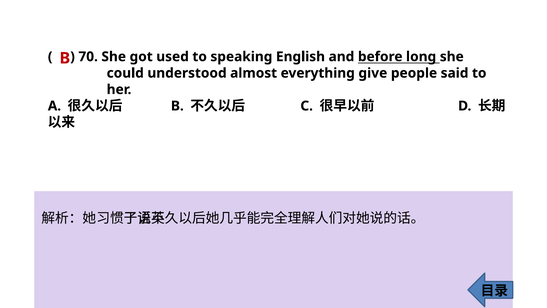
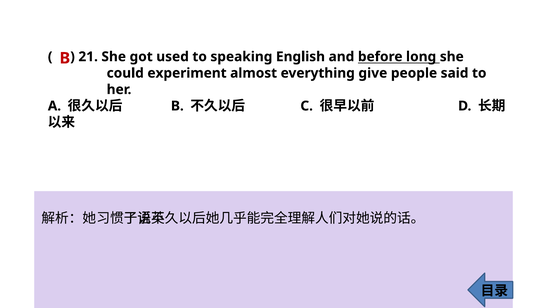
70: 70 -> 21 (88, 57)
understood: understood -> experiment (187, 73)
